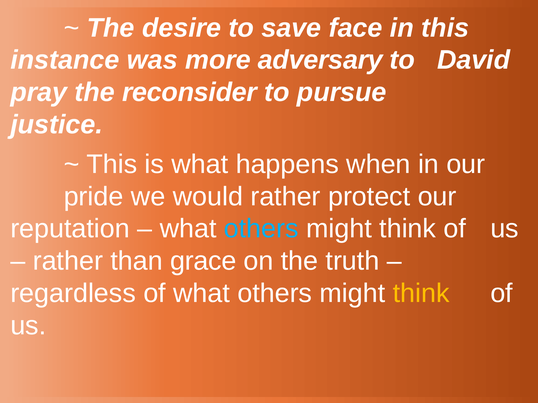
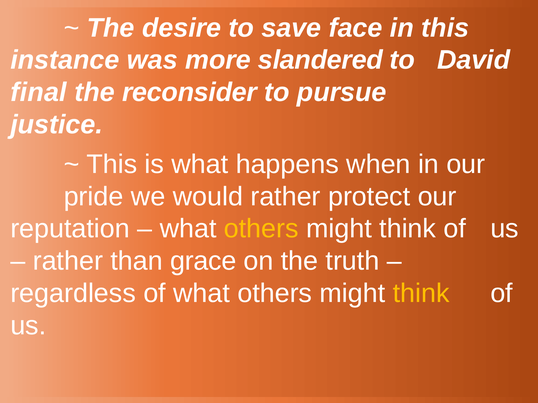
adversary: adversary -> slandered (320, 60)
pray: pray -> final (39, 92)
others colour: light blue -> yellow (261, 229)
